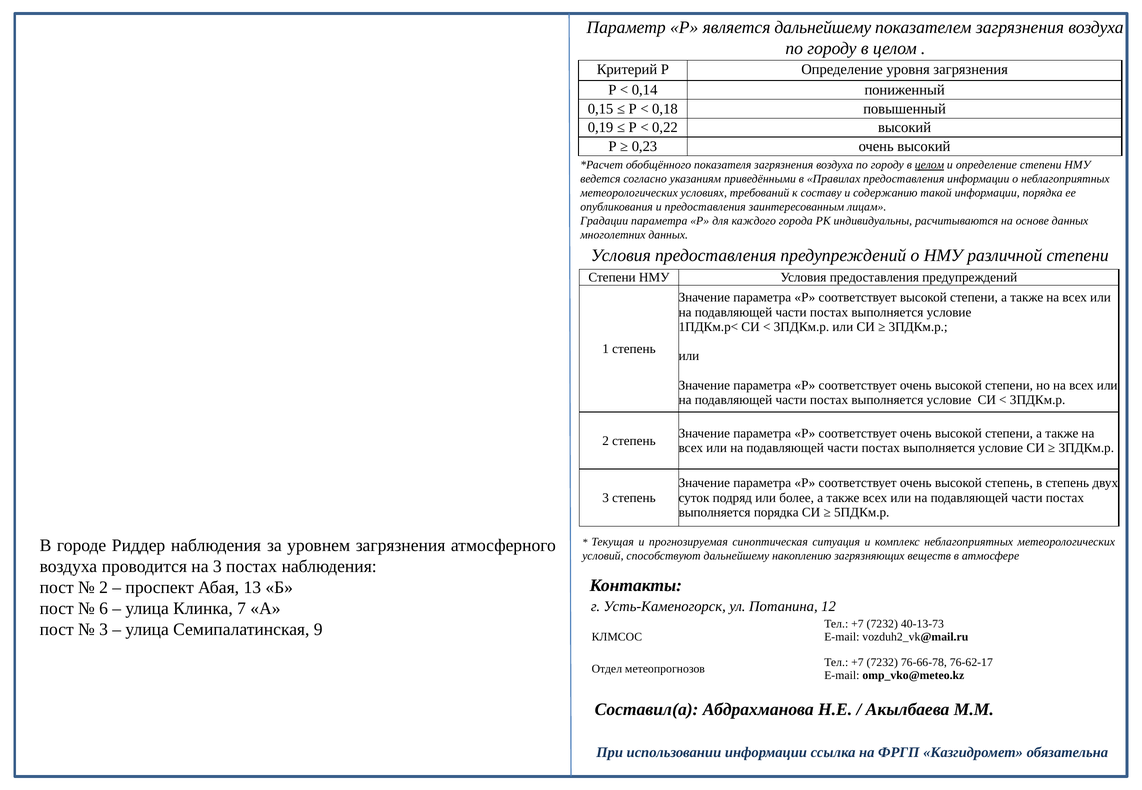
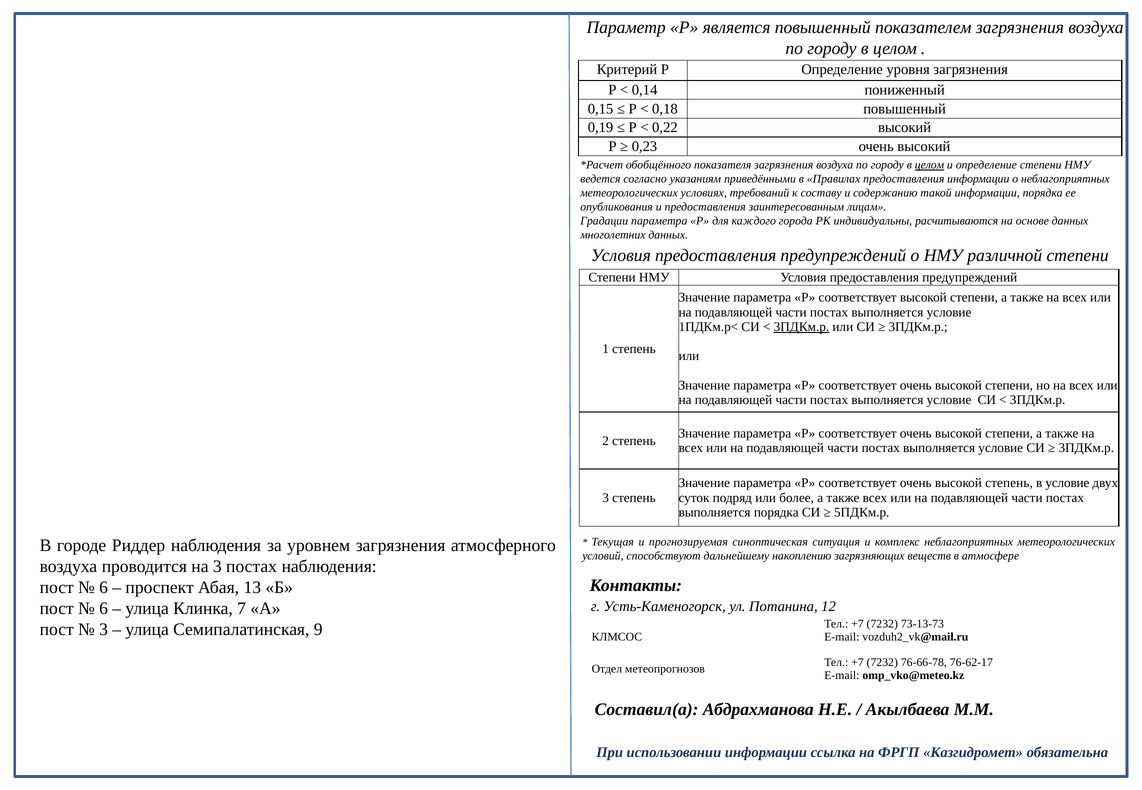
является дальнейшему: дальнейшему -> повышенный (823, 27)
3ПДКм.р underline: none -> present (801, 327)
в степень: степень -> условие (1067, 483)
2: 2 -> 6 (104, 588)
40-13-73: 40-13-73 -> 73-13-73 (922, 624)
